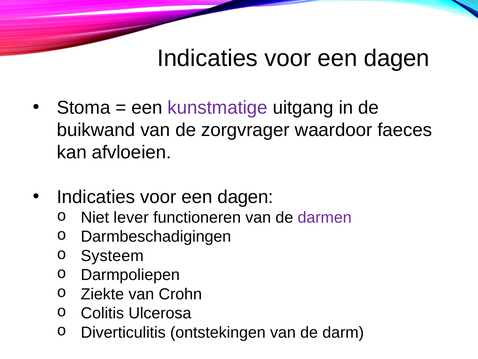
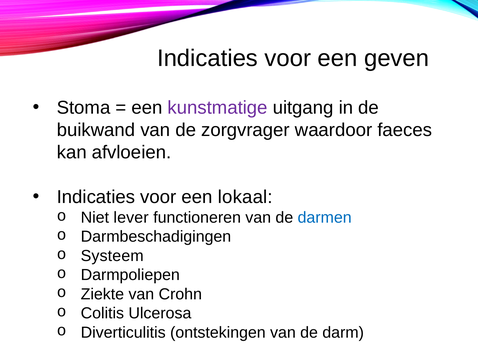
dagen: dagen -> geven (397, 58)
dagen: dagen -> lokaal (245, 197)
darmen colour: purple -> blue (325, 217)
